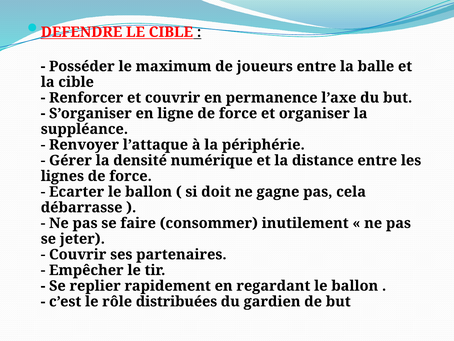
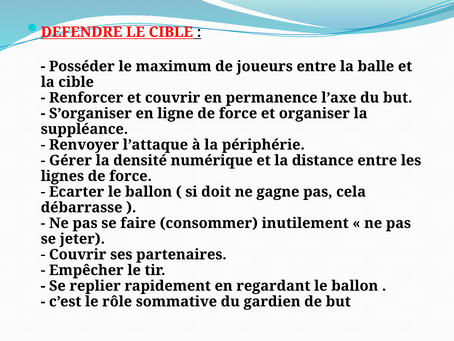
distribuées: distribuées -> sommative (176, 301)
